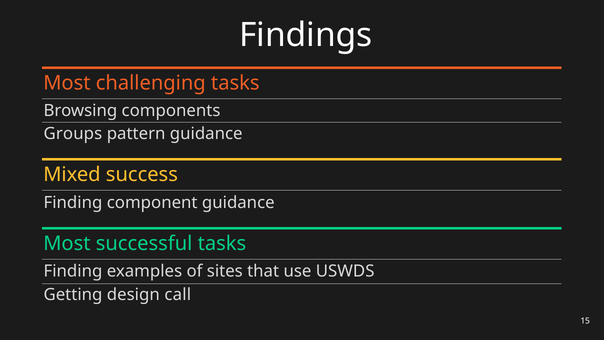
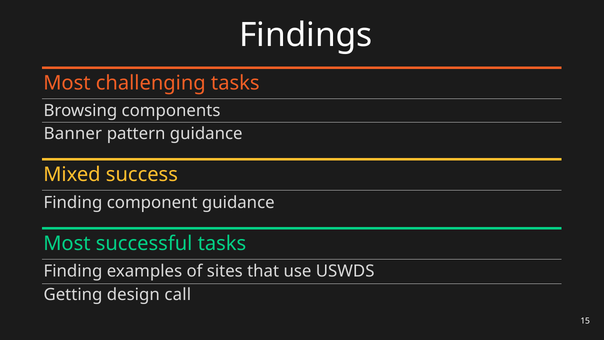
Groups: Groups -> Banner (73, 134)
